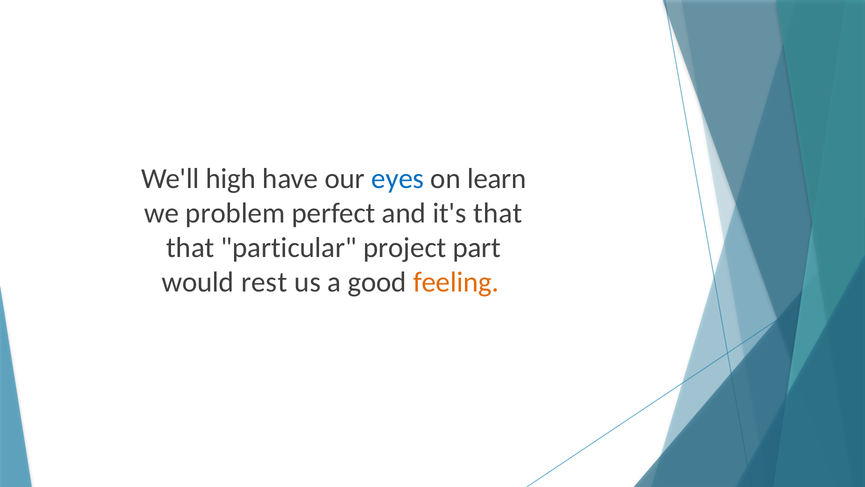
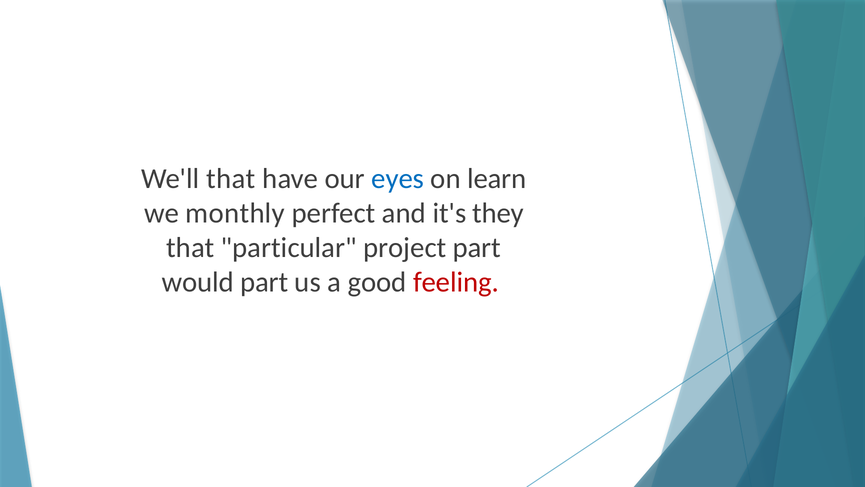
We'll high: high -> that (231, 178)
problem: problem -> monthly (235, 213)
it's that: that -> they (498, 213)
would rest: rest -> part (264, 282)
feeling colour: orange -> red (456, 282)
